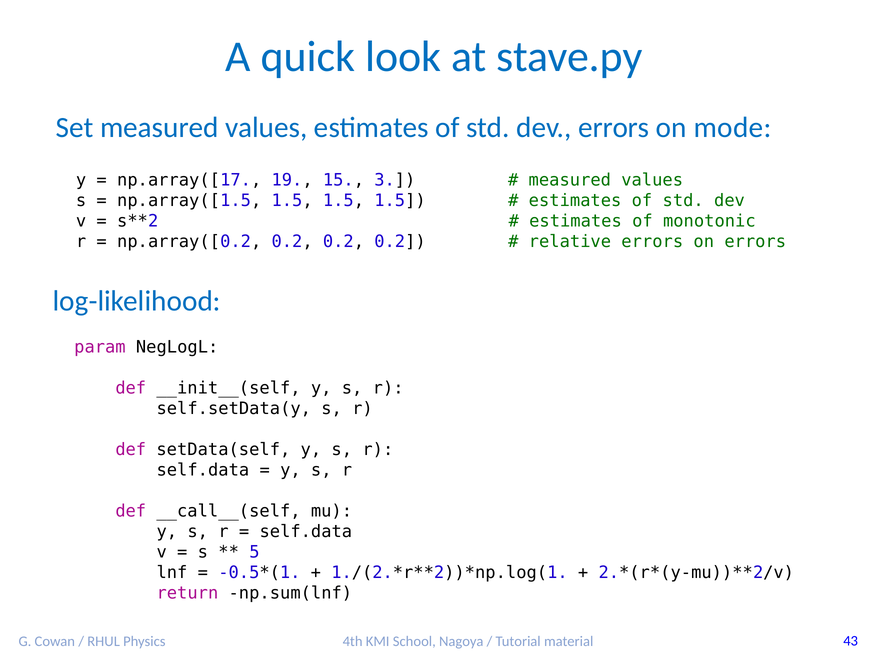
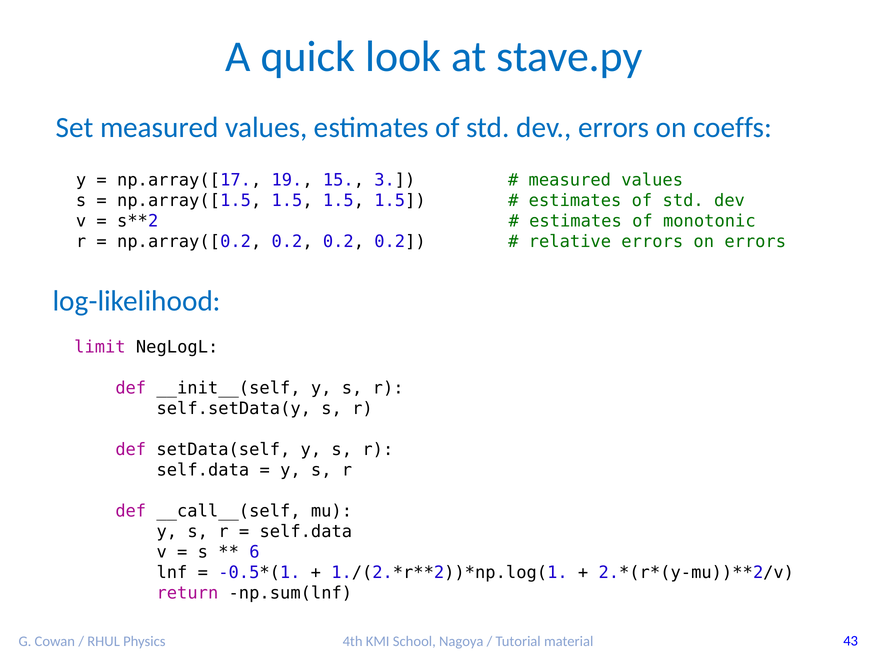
mode: mode -> coeffs (733, 127)
param: param -> limit (100, 347)
5: 5 -> 6 (254, 552)
